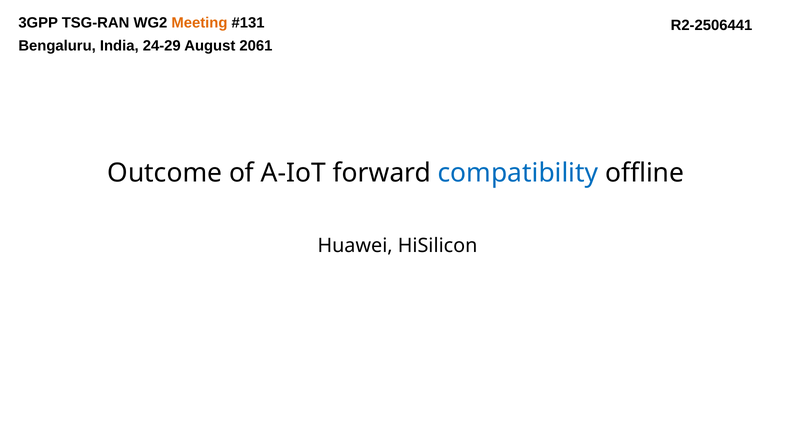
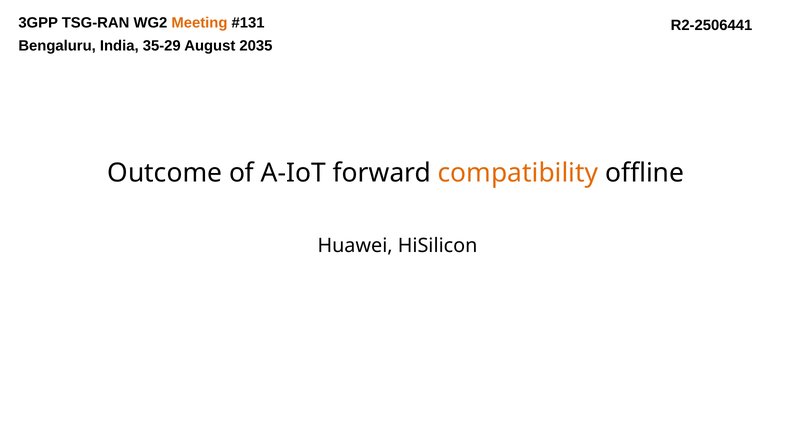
24-29: 24-29 -> 35-29 (162, 46)
2061: 2061 -> 2035 (256, 46)
compatibility colour: blue -> orange (518, 173)
